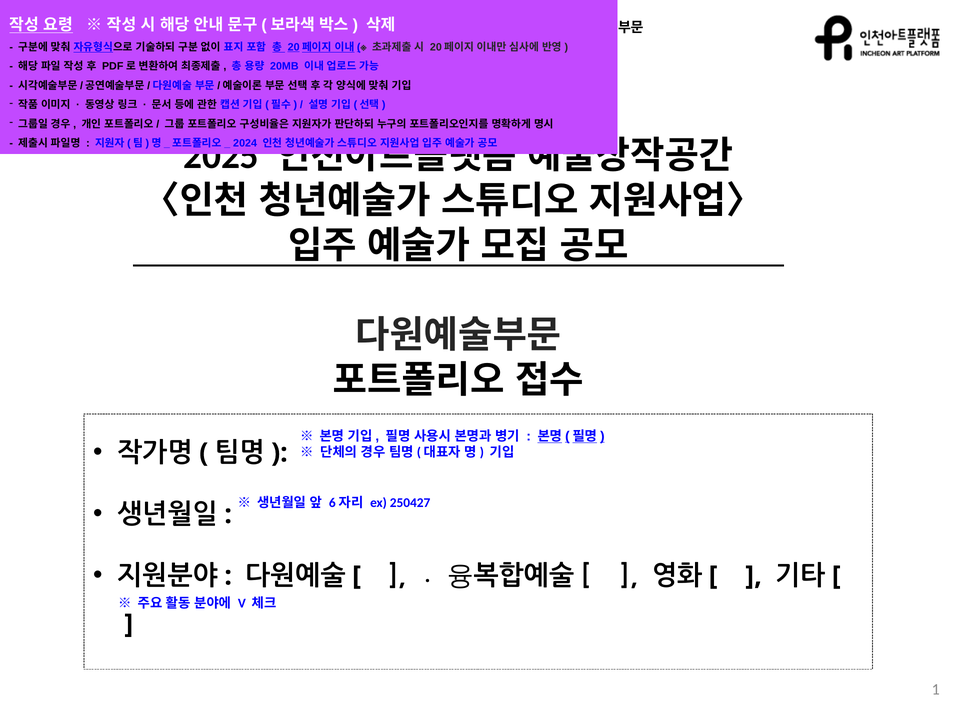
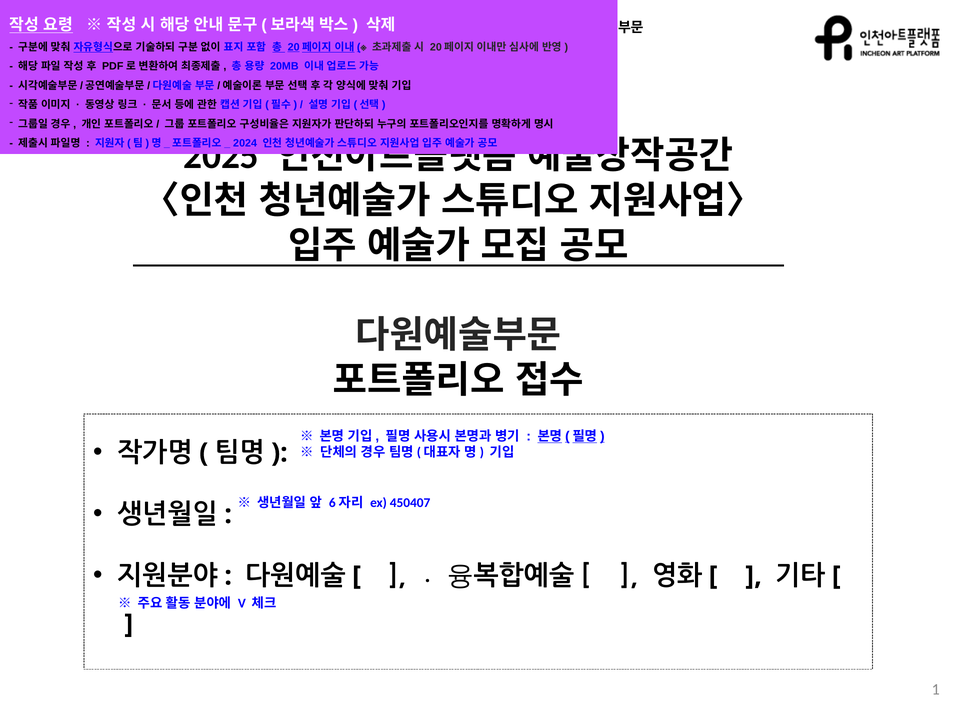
250427: 250427 -> 450407 (410, 502)
